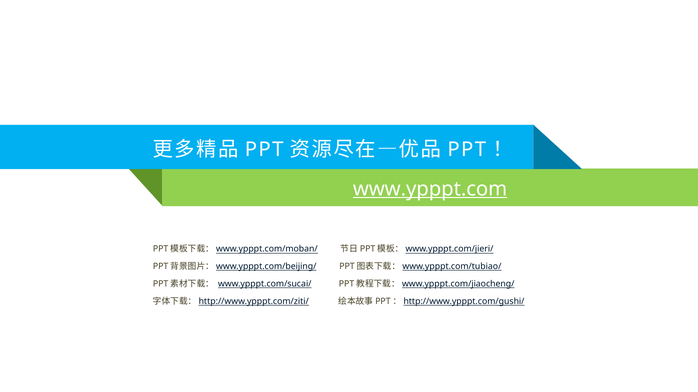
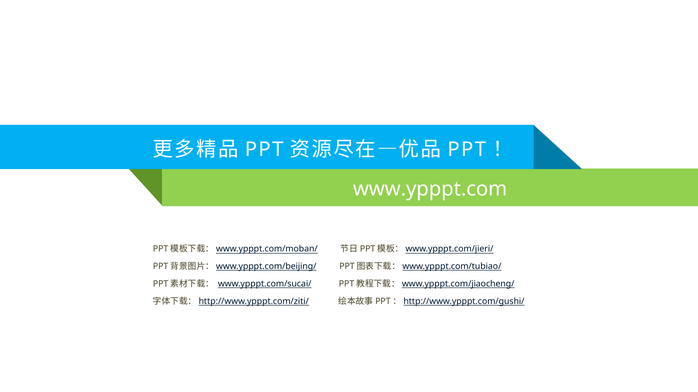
www.ypppt.com underline: present -> none (430, 189)
